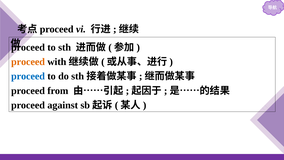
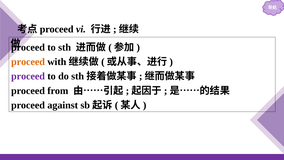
proceed colour: blue -> purple (28, 76)
